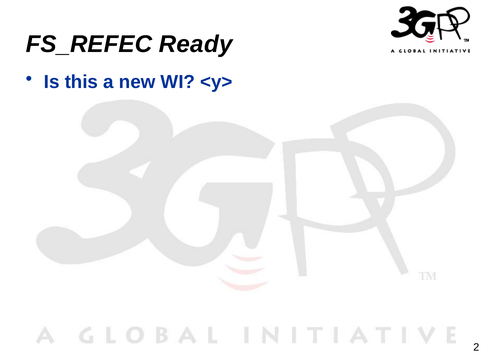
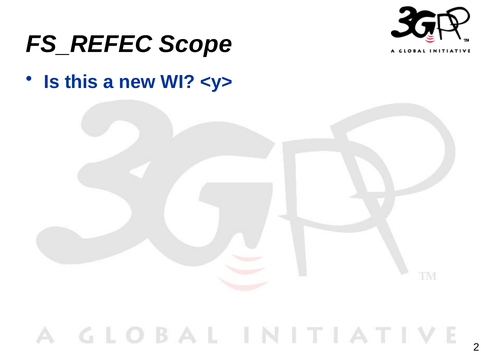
Ready: Ready -> Scope (196, 44)
